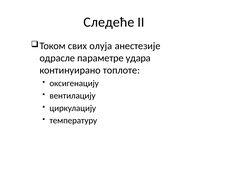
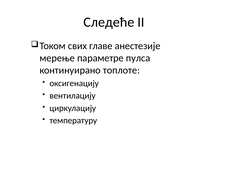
олуја: олуја -> главе (101, 46)
одрасле: одрасле -> мерење (57, 58)
удара: удара -> пулса (138, 58)
